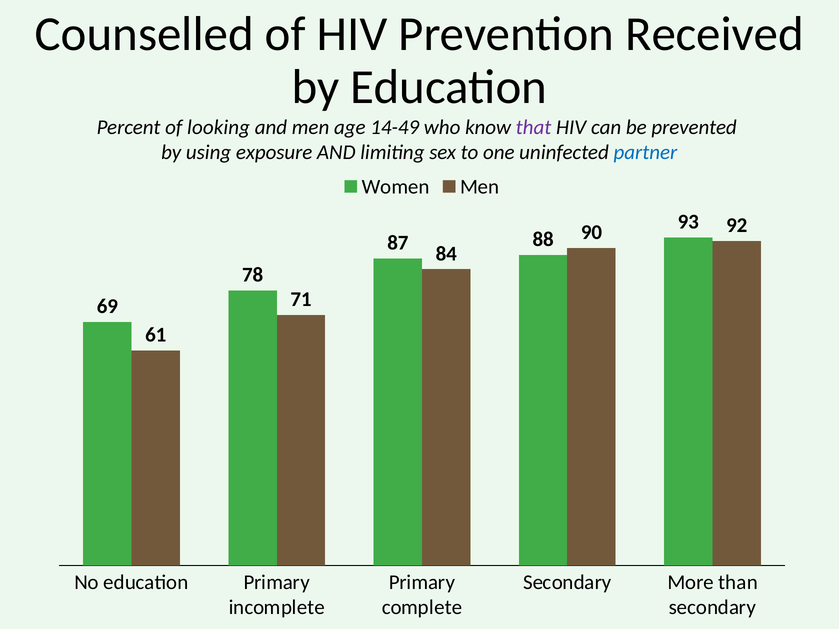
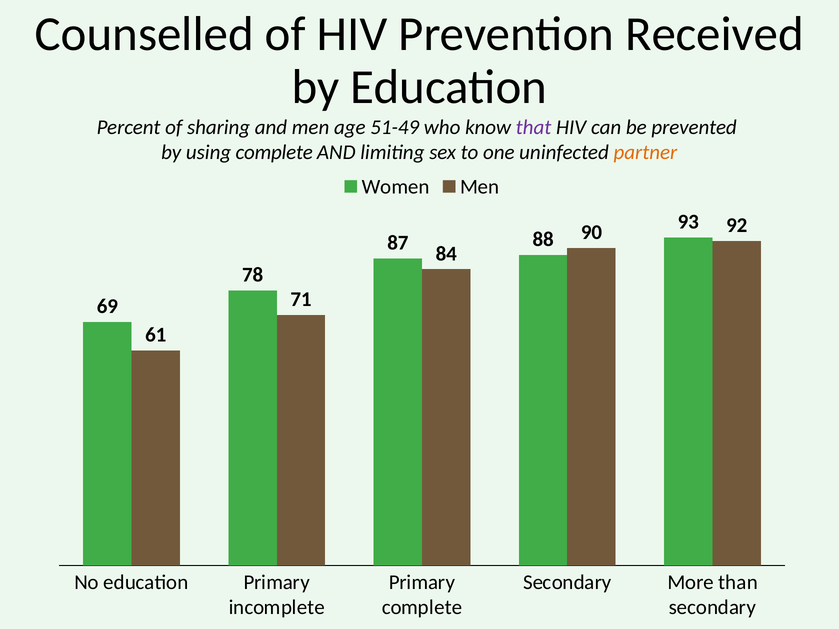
looking: looking -> sharing (219, 127)
14-49: 14-49 -> 51-49 (395, 127)
using exposure: exposure -> complete (274, 153)
partner colour: blue -> orange (645, 153)
